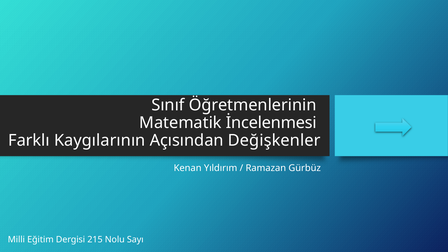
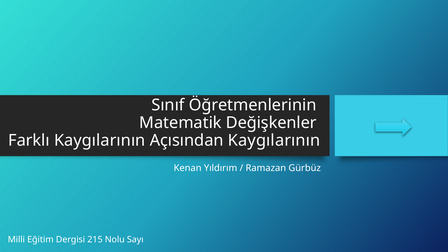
İncelenmesi: İncelenmesi -> Değişkenler (271, 123)
Açısından Değişkenler: Değişkenler -> Kaygılarının (274, 140)
